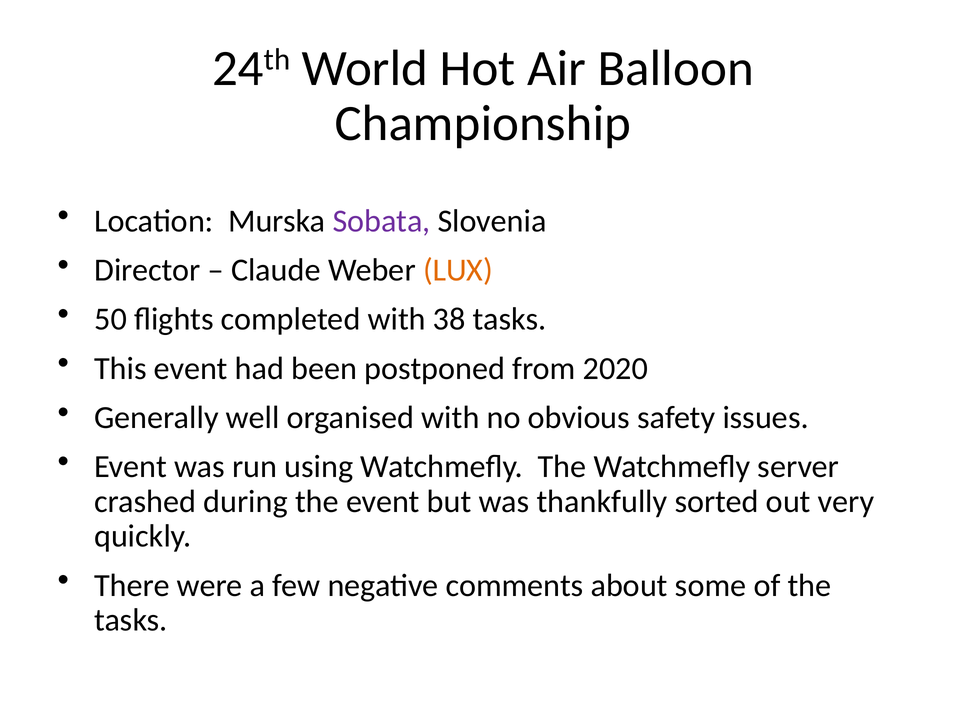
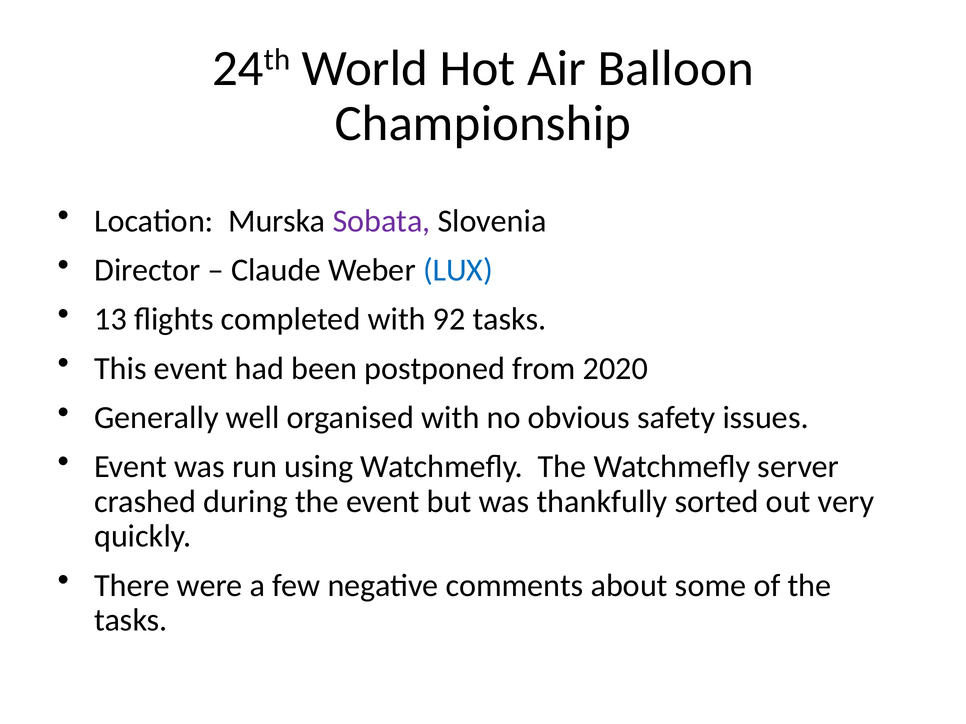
LUX colour: orange -> blue (458, 270)
50: 50 -> 13 (111, 320)
38: 38 -> 92 (449, 320)
